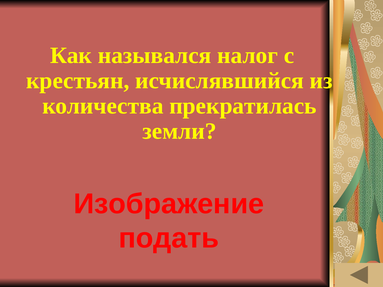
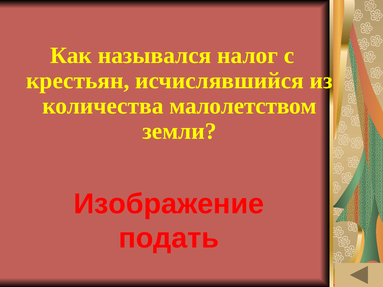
прекратилась: прекратилась -> малолетством (243, 106)
